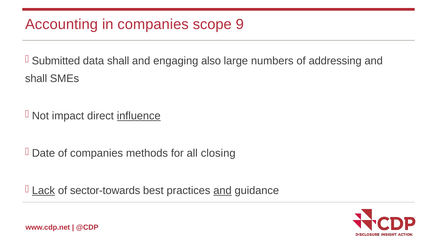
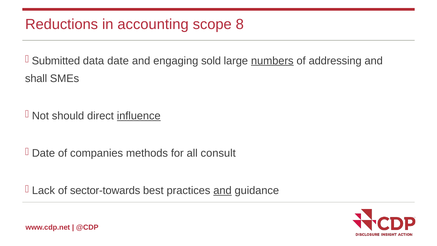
Accounting: Accounting -> Reductions (62, 24)
in companies: companies -> accounting (153, 24)
9: 9 -> 8 (240, 24)
data shall: shall -> date (118, 61)
also: also -> sold (211, 61)
numbers underline: none -> present (272, 61)
impact: impact -> should (68, 116)
closing: closing -> consult (218, 153)
Lack underline: present -> none (43, 190)
